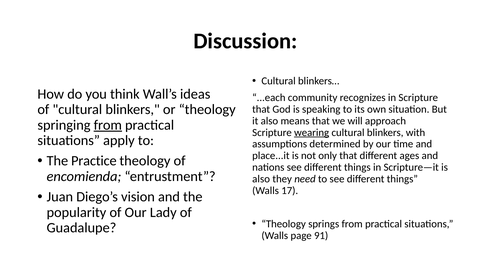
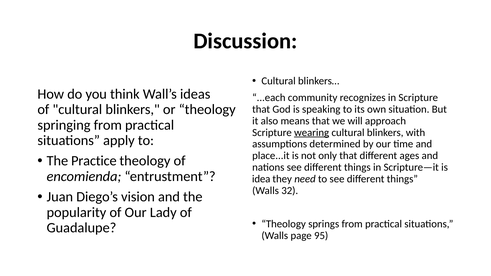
from underline: present -> none (108, 125)
also: also -> idea (261, 179)
17: 17 -> 32 (290, 191)
91: 91 -> 95 (321, 236)
